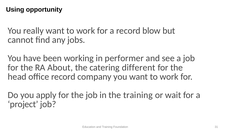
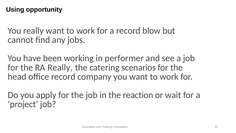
RA About: About -> Really (60, 67)
different: different -> scenarios (139, 67)
the training: training -> reaction (138, 95)
